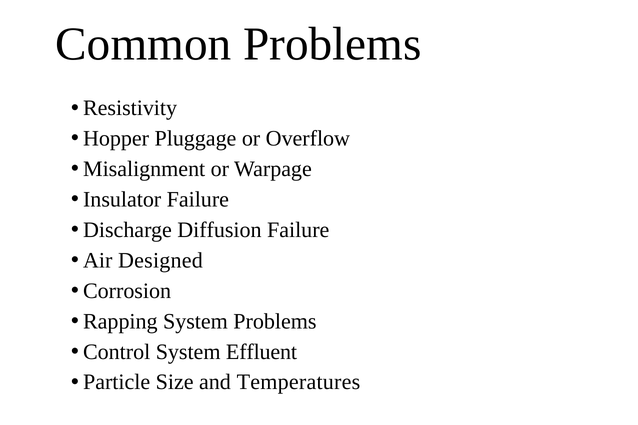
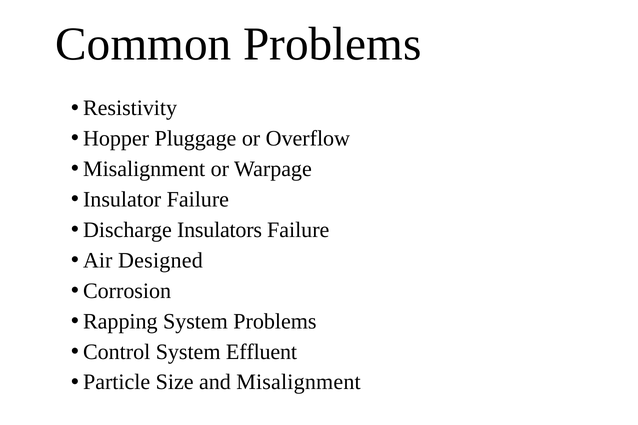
Diffusion: Diffusion -> Insulators (220, 230)
and Temperatures: Temperatures -> Misalignment (298, 382)
